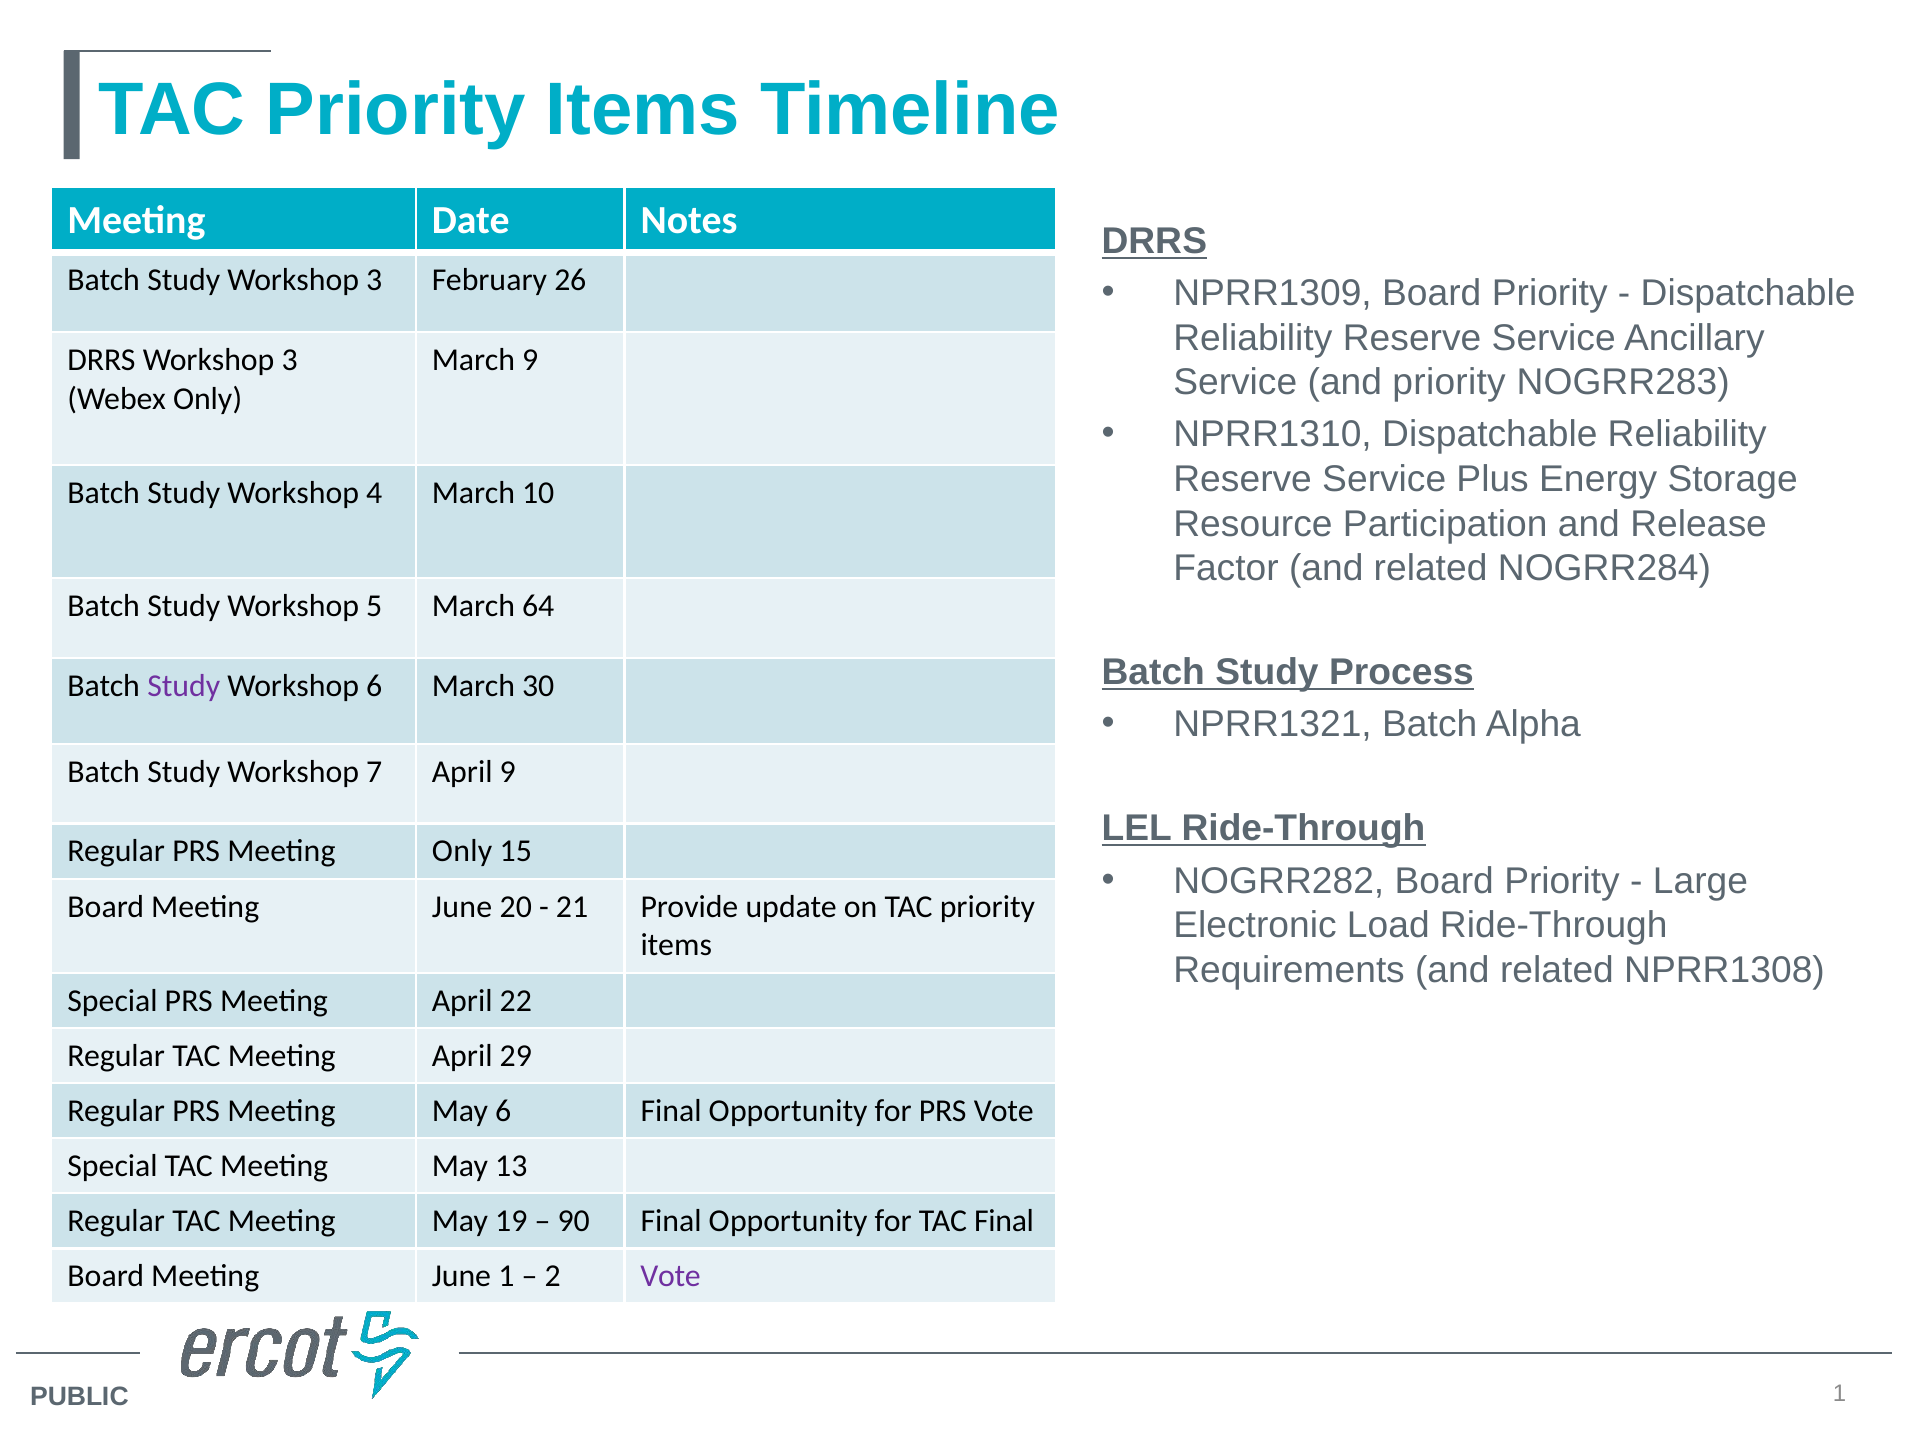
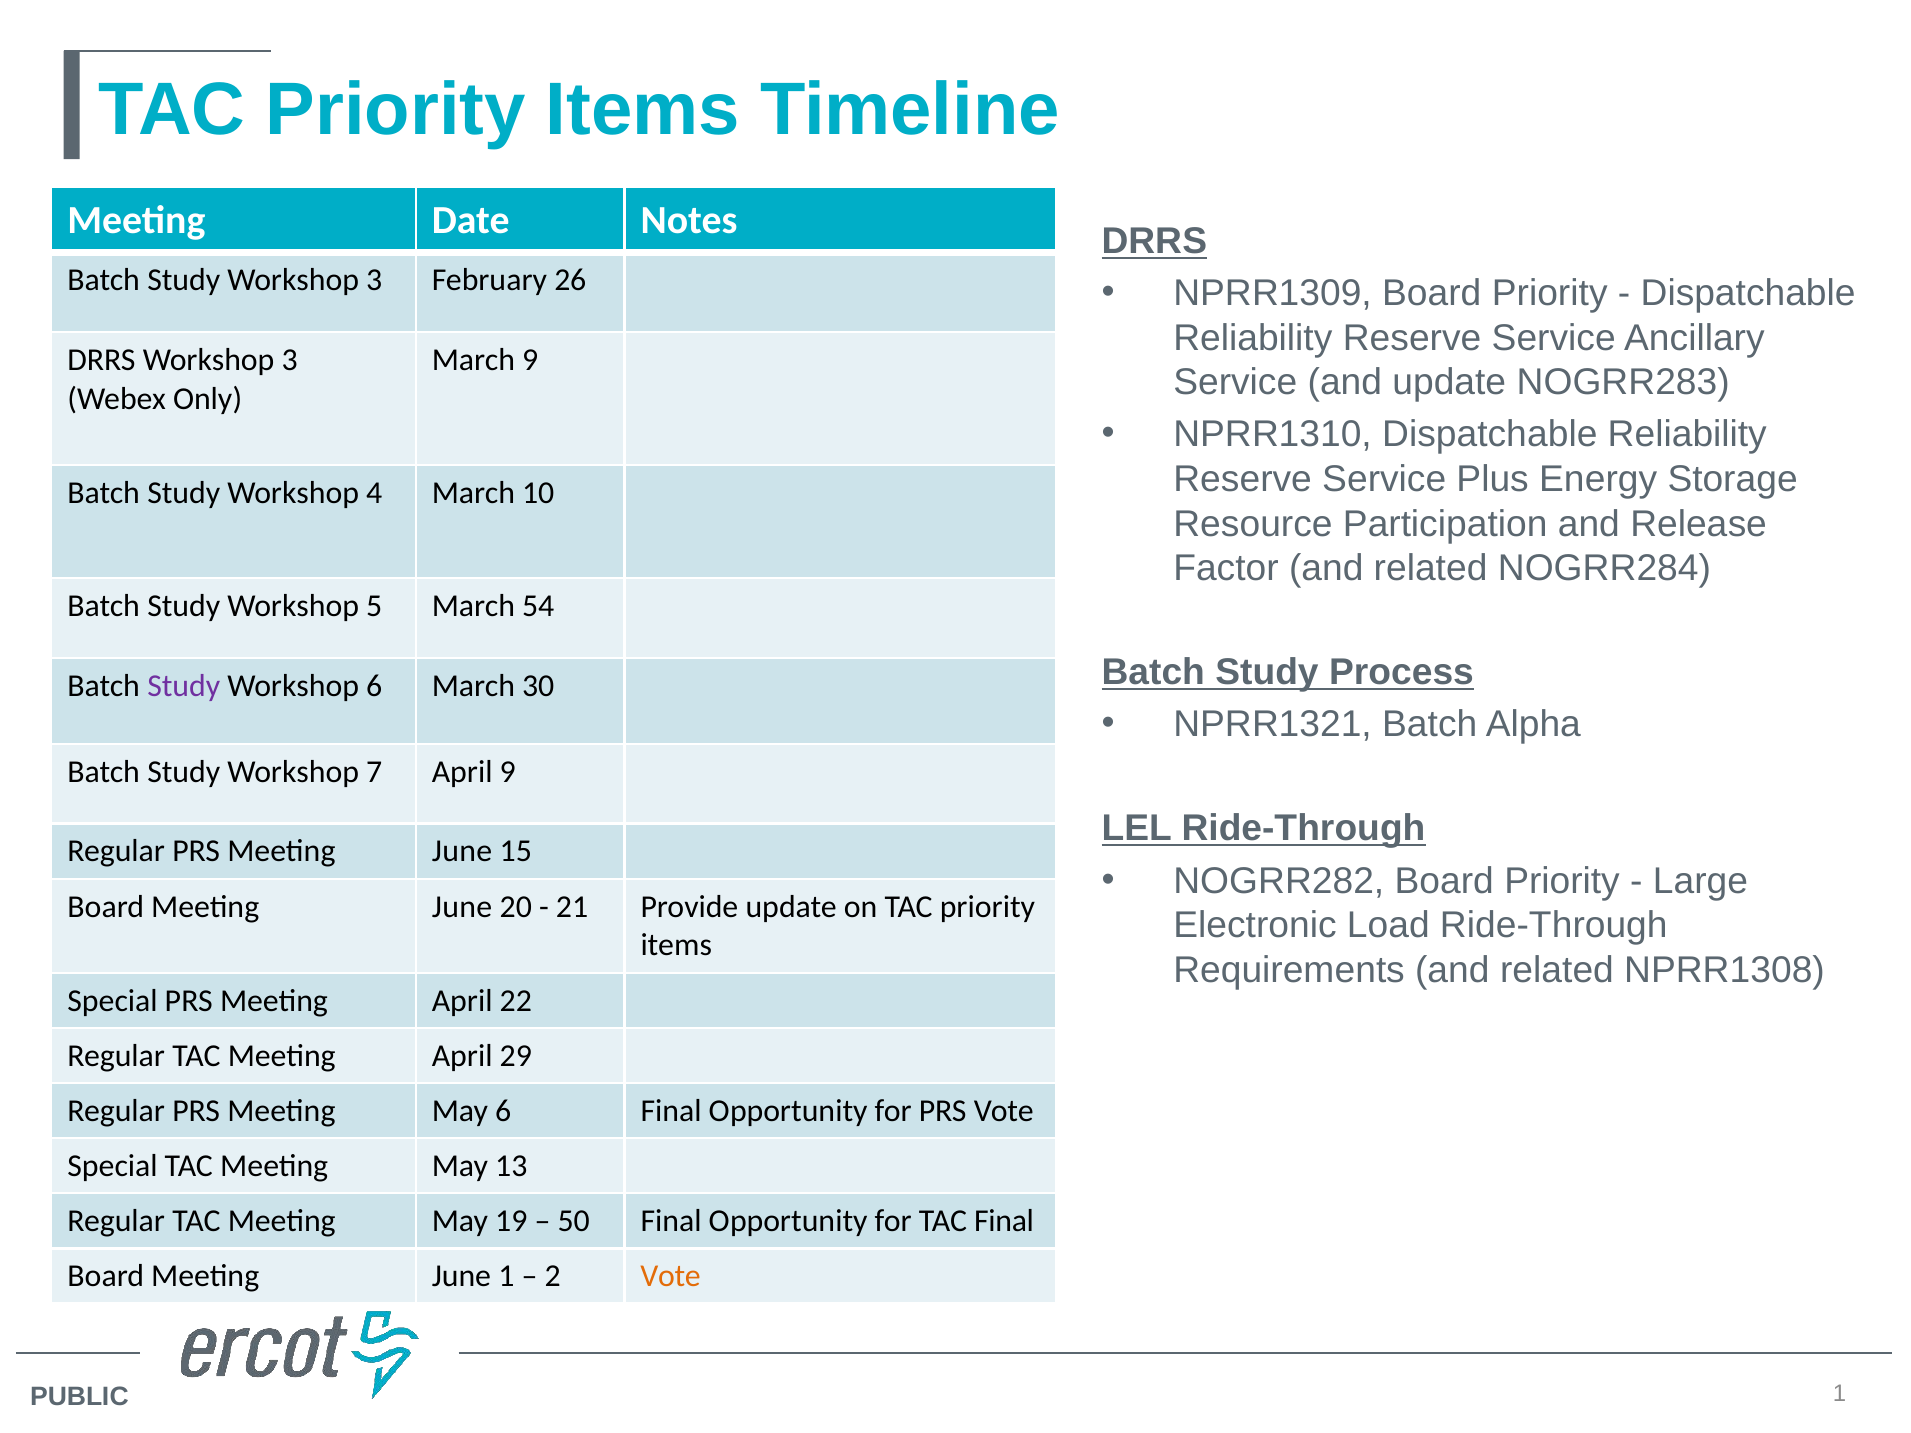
and priority: priority -> update (1449, 383)
64: 64 -> 54 (538, 606)
PRS Meeting Only: Only -> June (462, 852)
90: 90 -> 50 (574, 1221)
Vote colour: purple -> orange (671, 1276)
